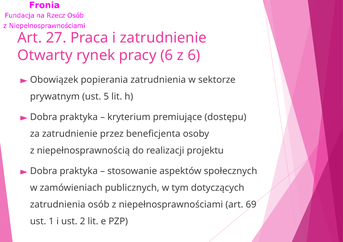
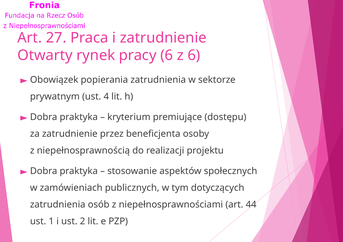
5: 5 -> 4 (106, 97)
69: 69 -> 44 (251, 205)
